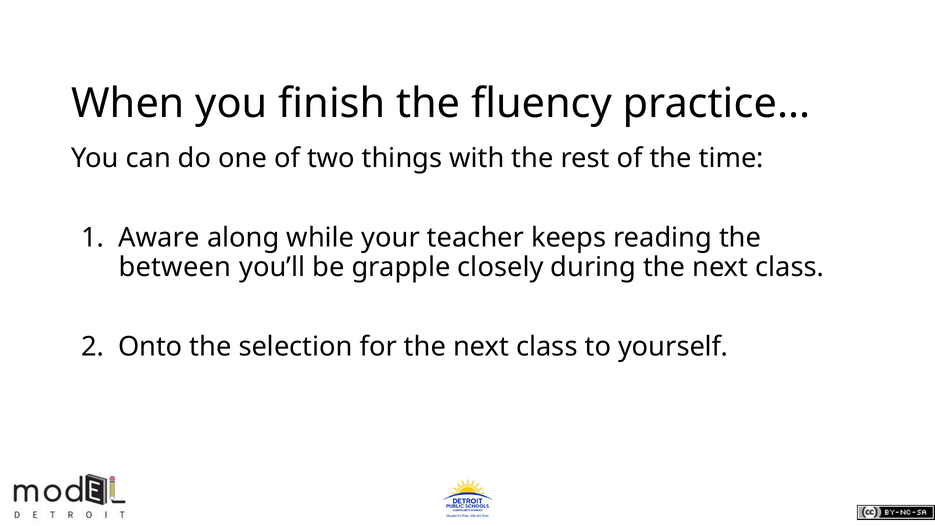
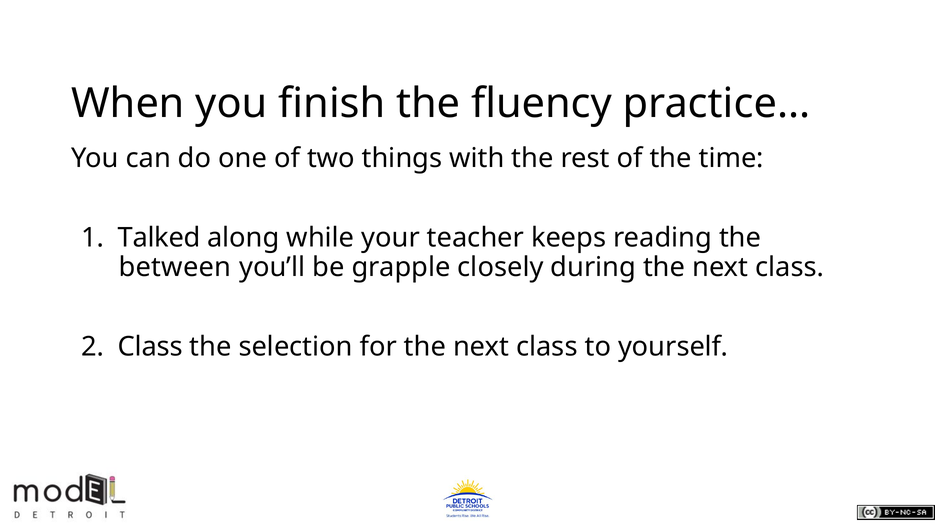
Aware: Aware -> Talked (159, 238)
Onto: Onto -> Class (150, 347)
